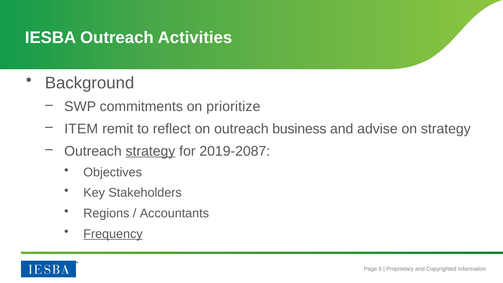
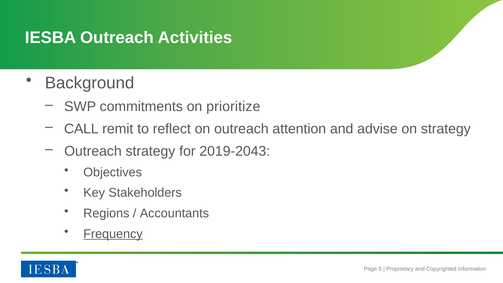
ITEM: ITEM -> CALL (81, 129)
business: business -> attention (299, 129)
strategy underline: present -> none (150, 151)
2019-2087: 2019-2087 -> 2019-2043 (235, 151)
